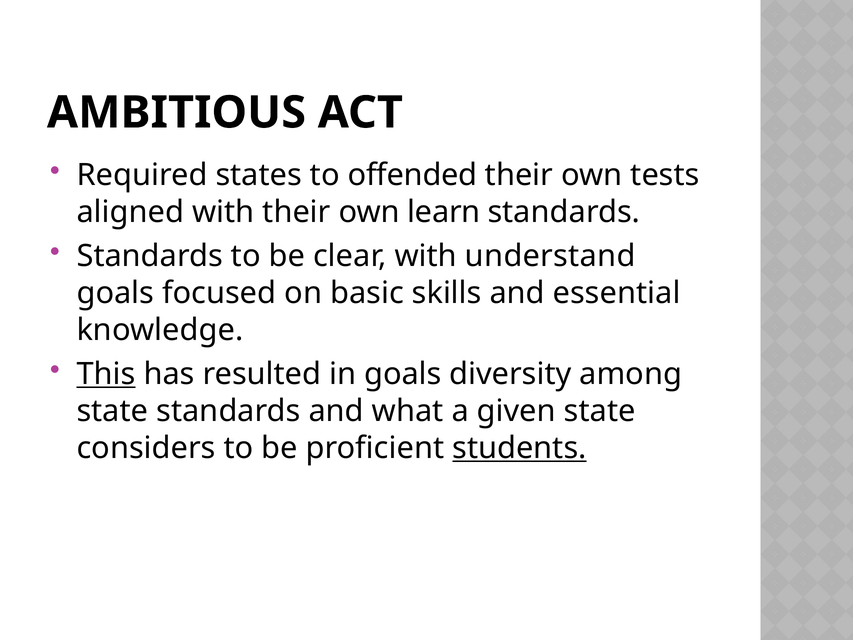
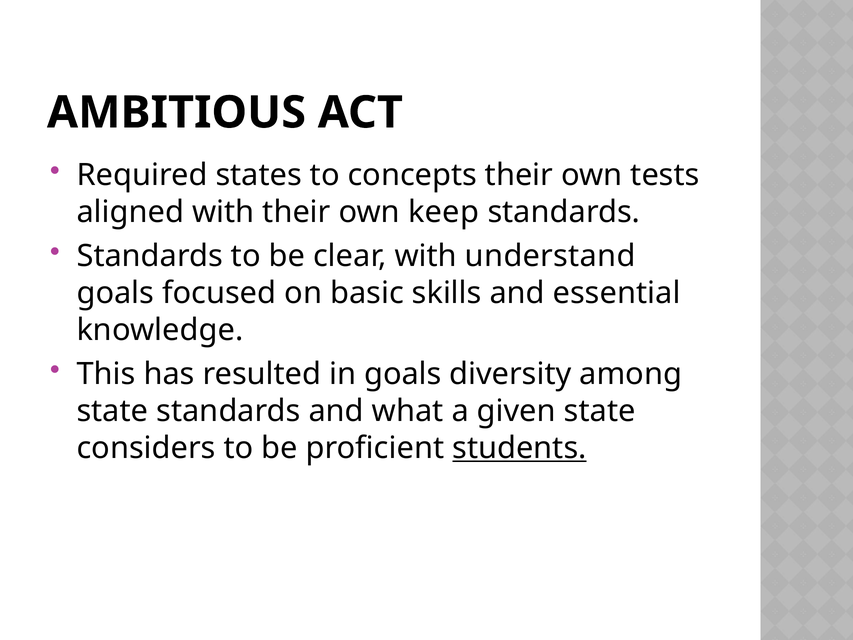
offended: offended -> concepts (412, 175)
learn: learn -> keep (444, 212)
This underline: present -> none (106, 374)
